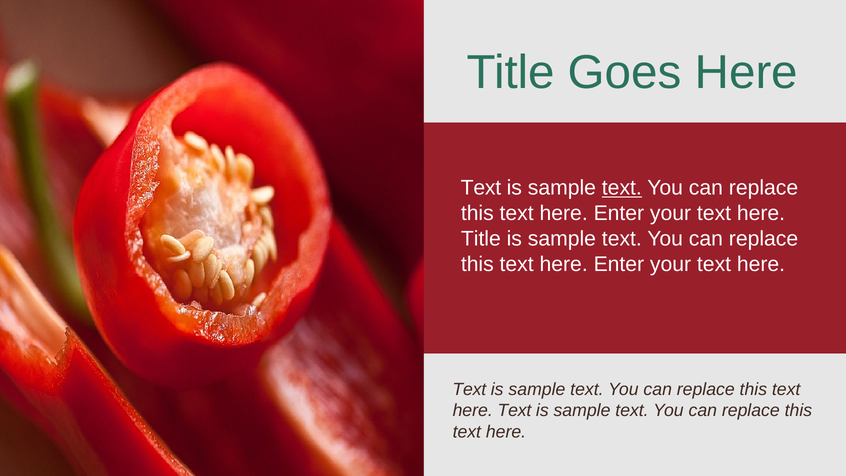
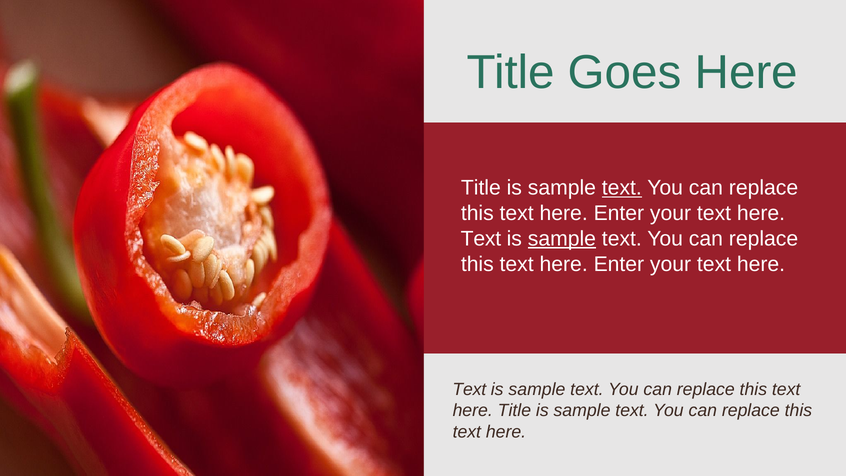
Text: Text -> Title (481, 188)
Title: Title -> Text (481, 239)
sample underline: none -> present (562, 239)
Text: Text -> Title (514, 410)
